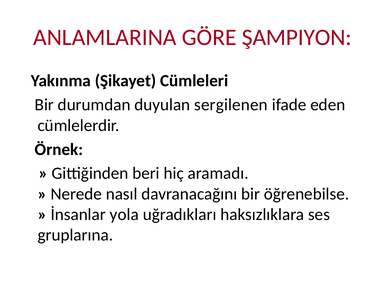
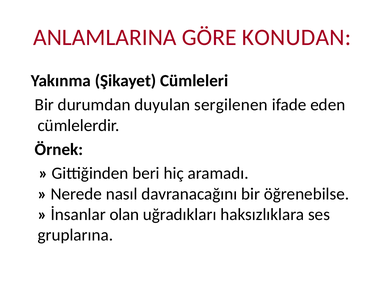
ŞAMPIYON: ŞAMPIYON -> KONUDAN (297, 37)
yola: yola -> olan (124, 214)
